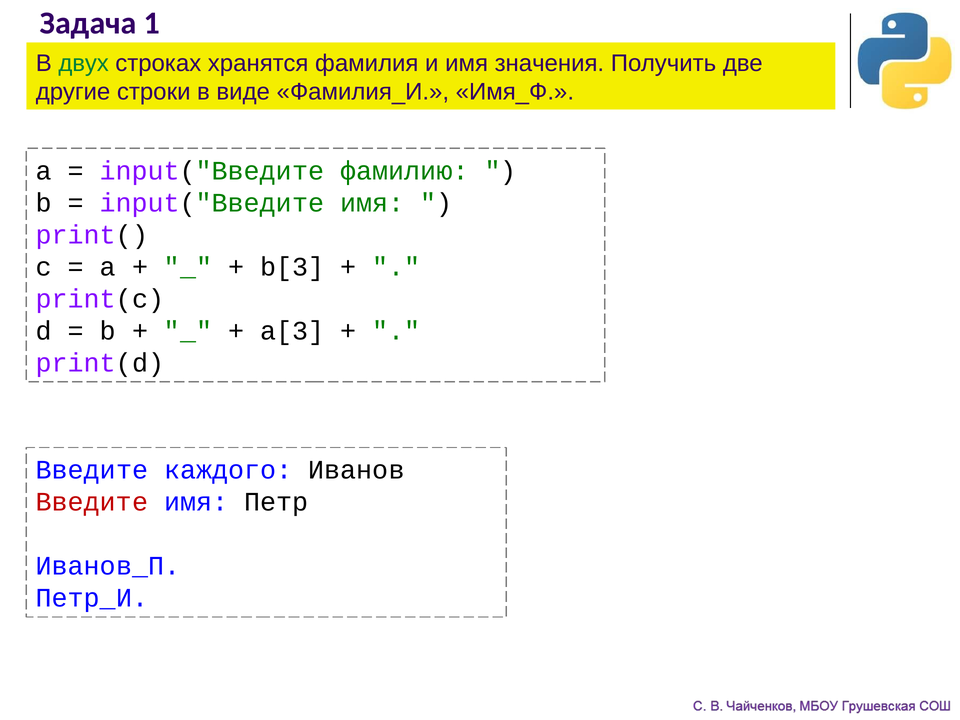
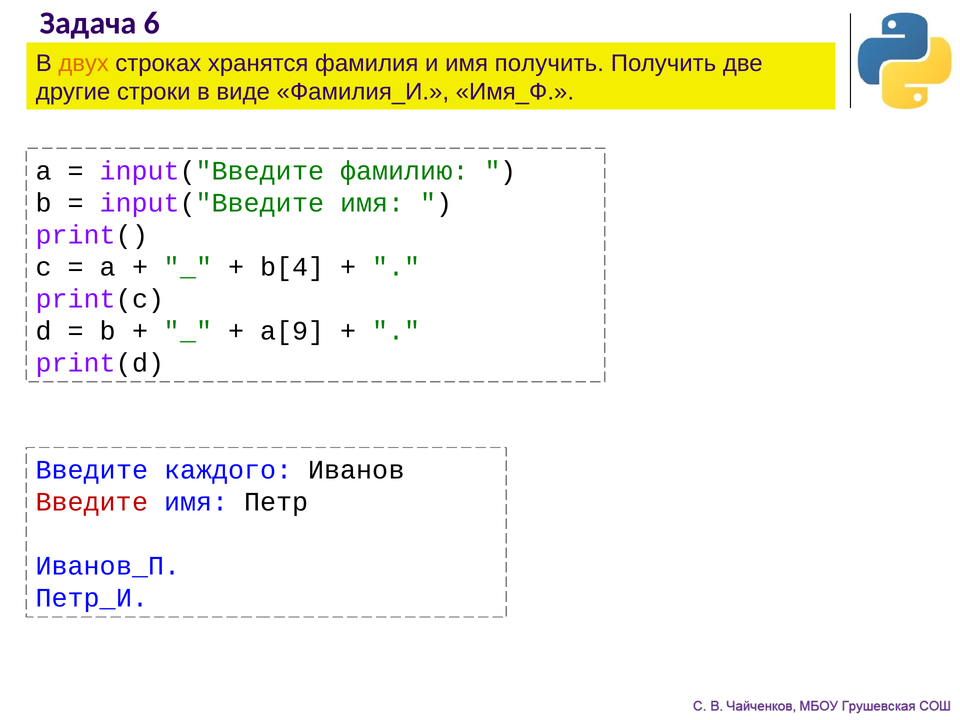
1: 1 -> 6 (152, 23)
двух colour: green -> orange (84, 63)
имя значения: значения -> получить (549, 63)
b[3: b[3 -> b[4 (292, 267)
a[3: a[3 -> a[9 (292, 331)
